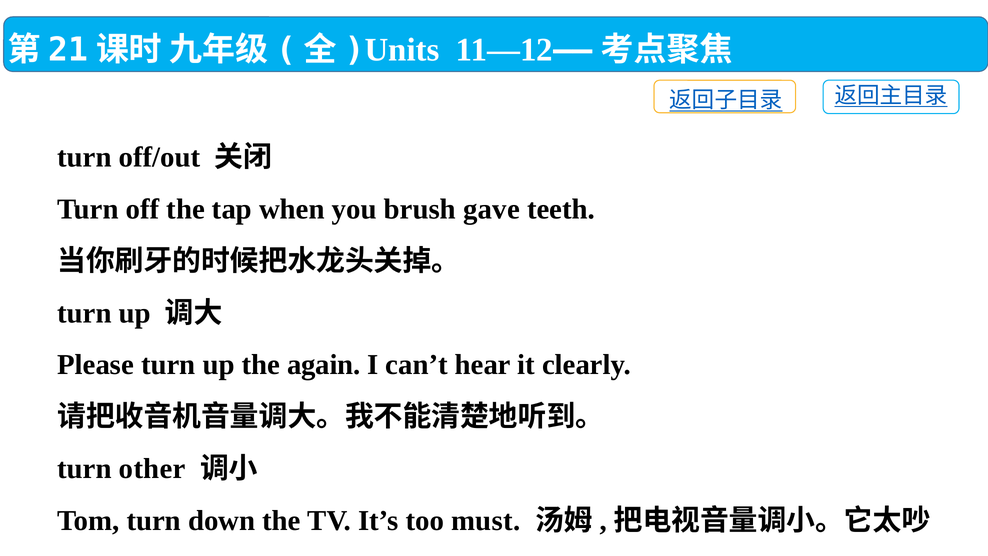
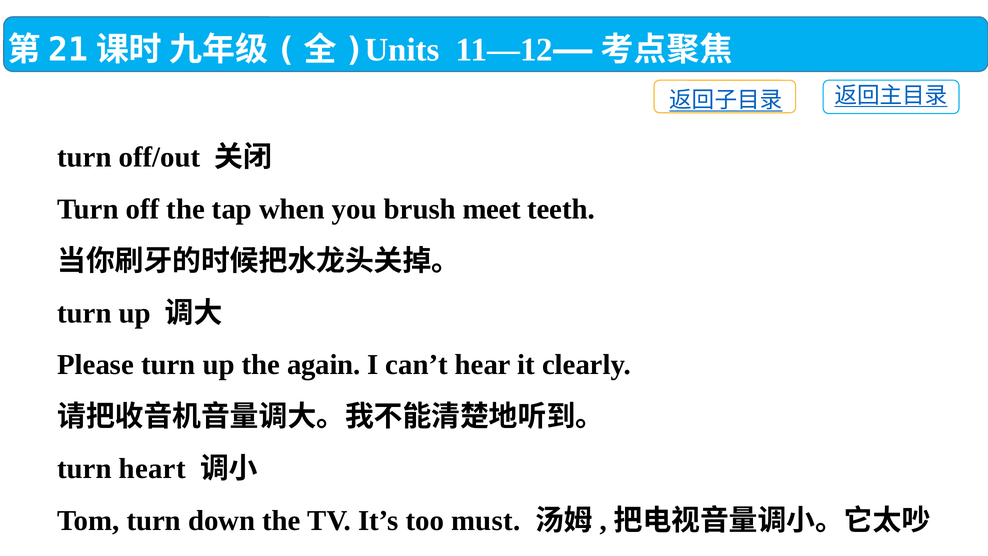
gave: gave -> meet (492, 209)
other: other -> heart (152, 469)
